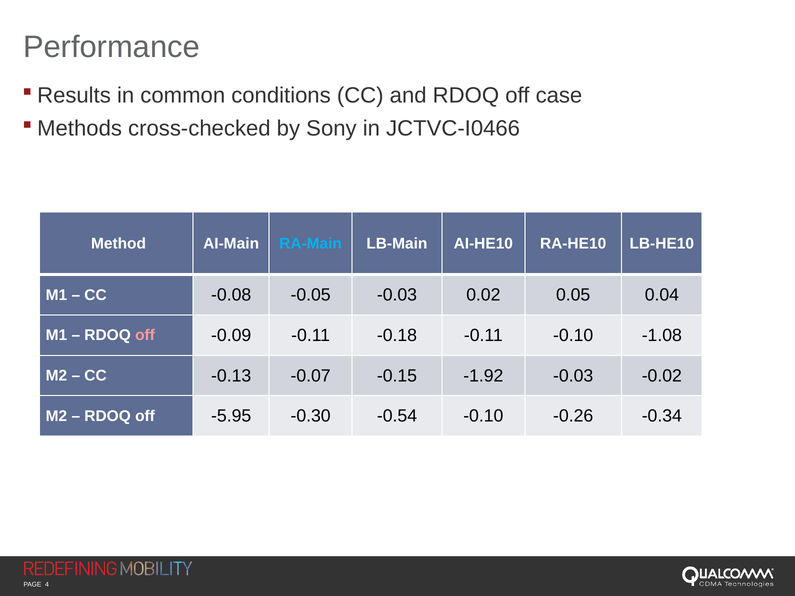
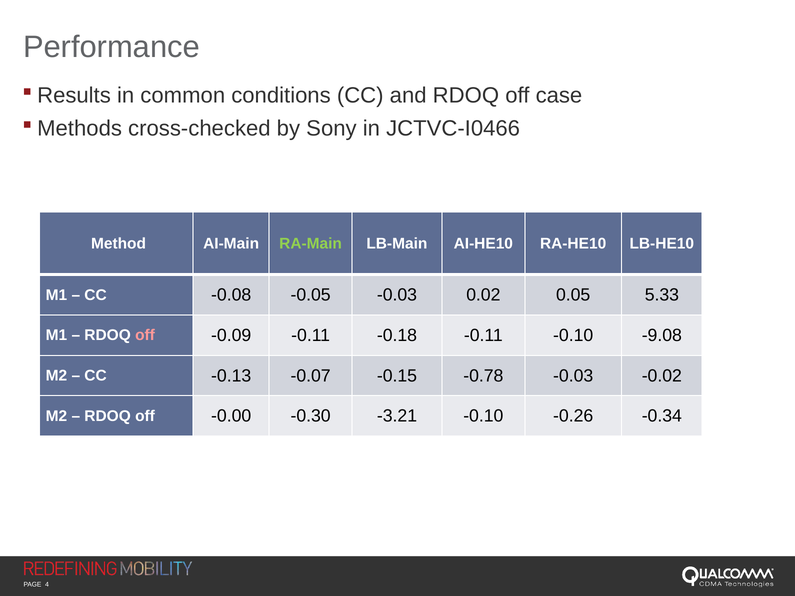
RA-Main colour: light blue -> light green (311, 244)
0.04: 0.04 -> 5.33 (662, 295)
-1.08: -1.08 -> -9.08 (662, 336)
-1.92: -1.92 -> -0.78 (483, 376)
-5.95: -5.95 -> -0.00 (231, 416)
-0.54: -0.54 -> -3.21 (397, 416)
